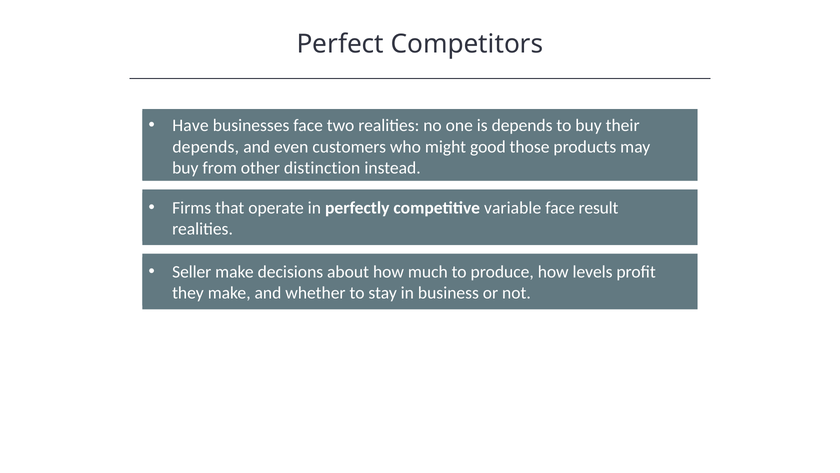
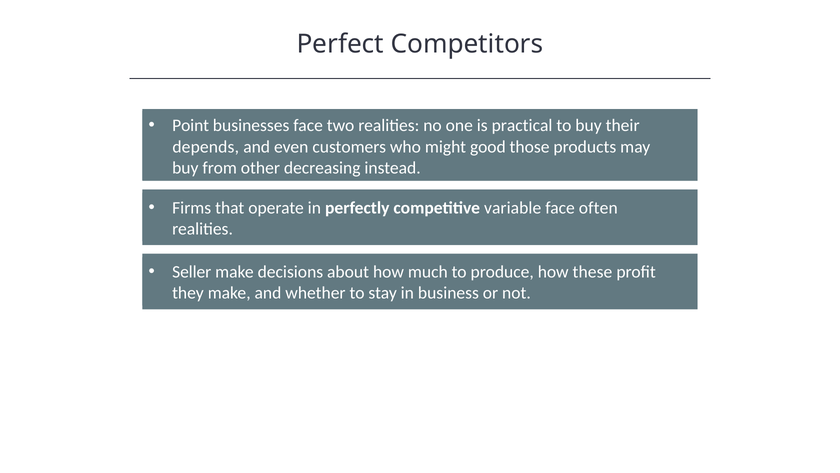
Have: Have -> Point (191, 126)
is depends: depends -> practical (522, 126)
distinction: distinction -> decreasing (322, 168)
result: result -> often (598, 208)
levels: levels -> these (592, 272)
